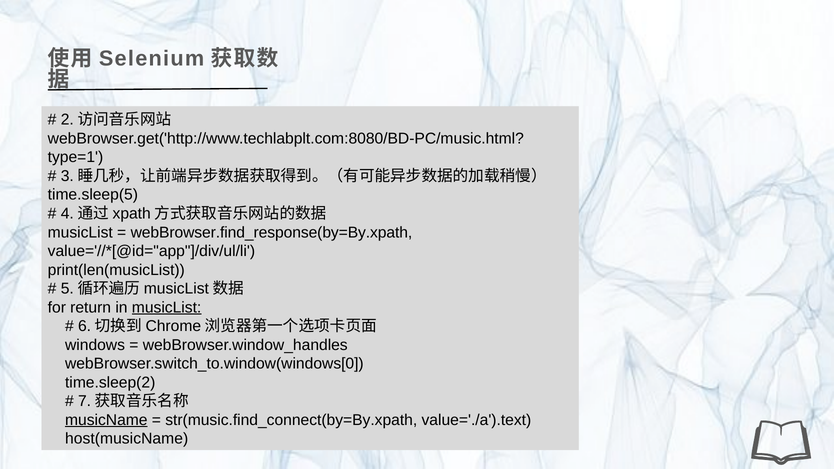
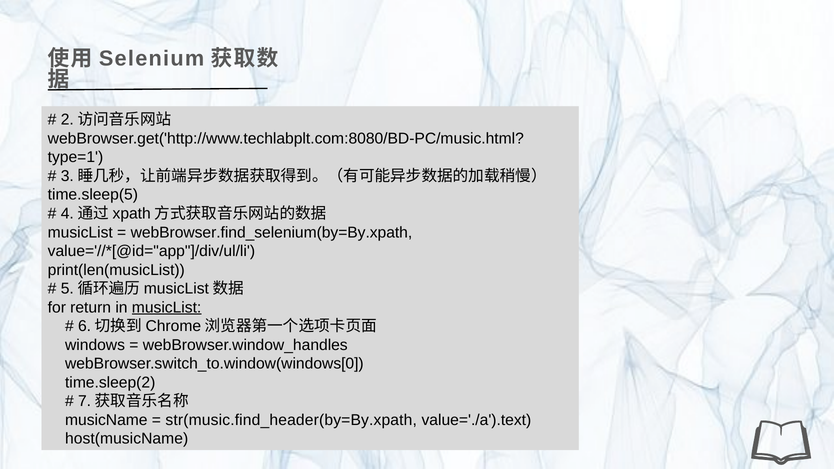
webBrowser.find_response(by=By.xpath: webBrowser.find_response(by=By.xpath -> webBrowser.find_selenium(by=By.xpath (271, 232)
musicName underline: present -> none (106, 420)
str(music.find_connect(by=By.xpath: str(music.find_connect(by=By.xpath -> str(music.find_header(by=By.xpath (291, 420)
